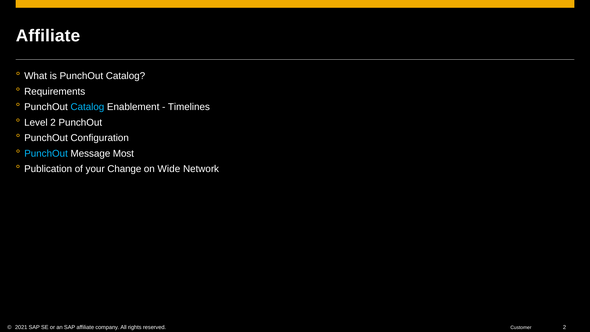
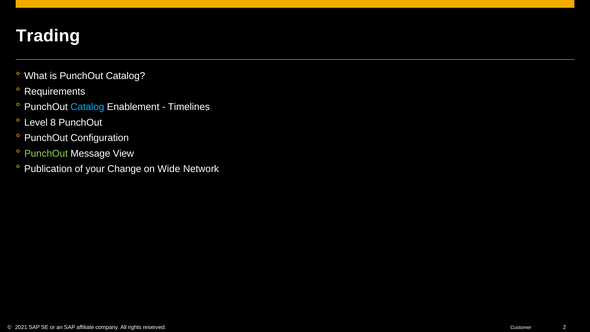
Affiliate: Affiliate -> Trading (48, 36)
2: 2 -> 8 (53, 122)
PunchOut colour: light blue -> light green (46, 153)
Most: Most -> View (123, 153)
